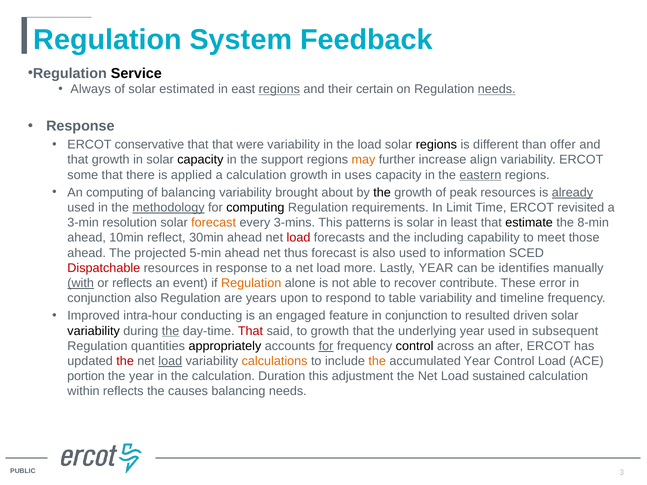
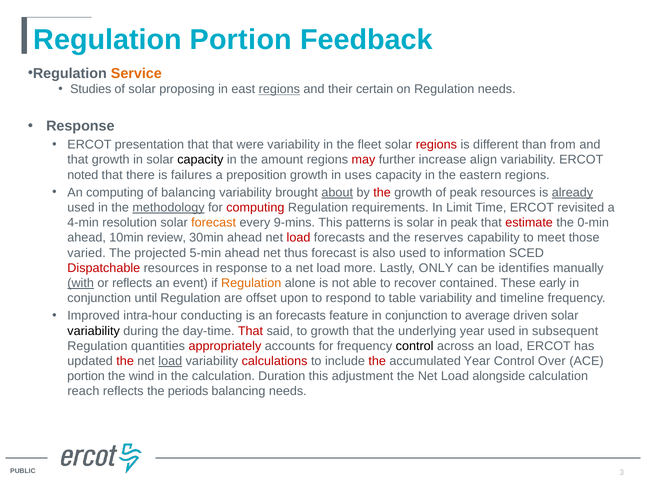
Regulation System: System -> Portion (241, 40)
Service colour: black -> orange (136, 73)
Always: Always -> Studies (91, 89)
estimated: estimated -> proposing (187, 89)
needs underline: present -> none (497, 89)
conservative: conservative -> presentation (149, 145)
the load: load -> fleet (370, 145)
regions colour: black -> red (436, 145)
offer: offer -> from (563, 145)
support: support -> amount (282, 160)
may colour: orange -> red (363, 160)
some: some -> noted (83, 175)
applied: applied -> failures (192, 175)
a calculation: calculation -> preposition (256, 175)
eastern underline: present -> none (480, 175)
about underline: none -> present (337, 193)
the colour: black -> red (382, 193)
computing colour: black -> red (255, 208)
3-min: 3-min -> 4-min (83, 223)
3-mins: 3-mins -> 9-mins (294, 223)
in least: least -> peak (464, 223)
estimate colour: black -> red (529, 223)
8-min: 8-min -> 0-min (593, 223)
reflect: reflect -> review (166, 238)
including: including -> reserves (439, 238)
ahead: ahead -> varied (87, 253)
Lastly YEAR: YEAR -> ONLY (436, 268)
contribute: contribute -> contained (468, 283)
error: error -> early (553, 283)
conjunction also: also -> until (146, 298)
years: years -> offset (261, 298)
an engaged: engaged -> forecasts (301, 316)
resulted: resulted -> average (488, 316)
the underline: present -> none (171, 331)
appropriately colour: black -> red (225, 346)
for underline: present -> none (326, 346)
an after: after -> load (509, 346)
calculations colour: orange -> red (275, 361)
the colour: orange -> red (377, 361)
Control Load: Load -> Over (552, 361)
the year: year -> wind (142, 376)
sustained: sustained -> alongside (499, 376)
within: within -> reach (83, 391)
causes: causes -> periods (188, 391)
